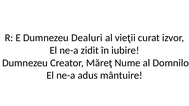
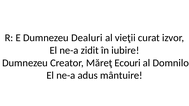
Nume: Nume -> Ecouri (128, 63)
